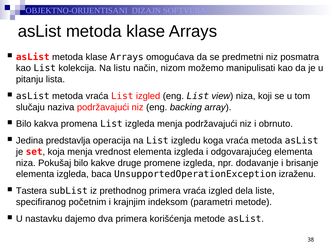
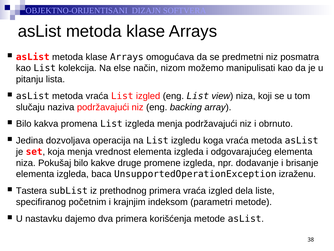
listu: listu -> else (122, 68)
predstavlja: predstavlja -> dozvoljava (68, 140)
